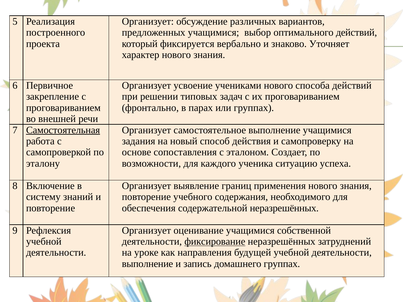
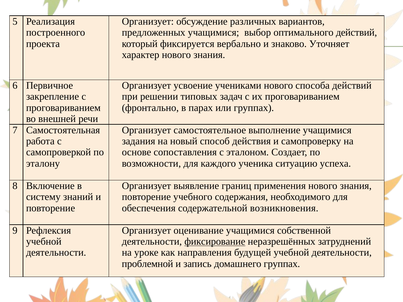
Самостоятельная underline: present -> none (63, 130)
содержательной неразрешённых: неразрешённых -> возникновения (284, 208)
выполнение: выполнение -> проблемной (147, 264)
